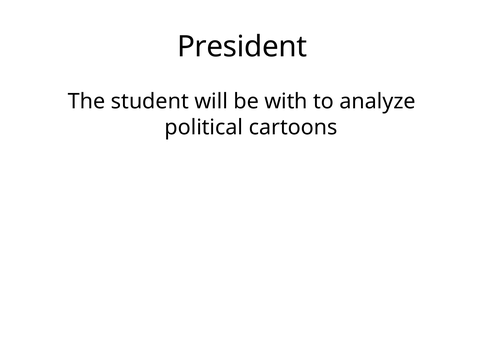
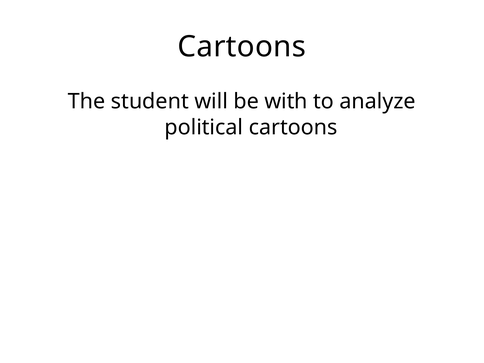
President: President -> Cartoons (242, 47)
